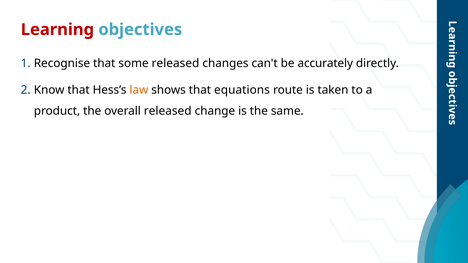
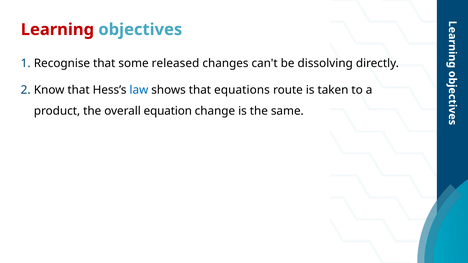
accurately: accurately -> dissolving (325, 63)
law colour: orange -> blue (139, 90)
overall released: released -> equation (168, 111)
